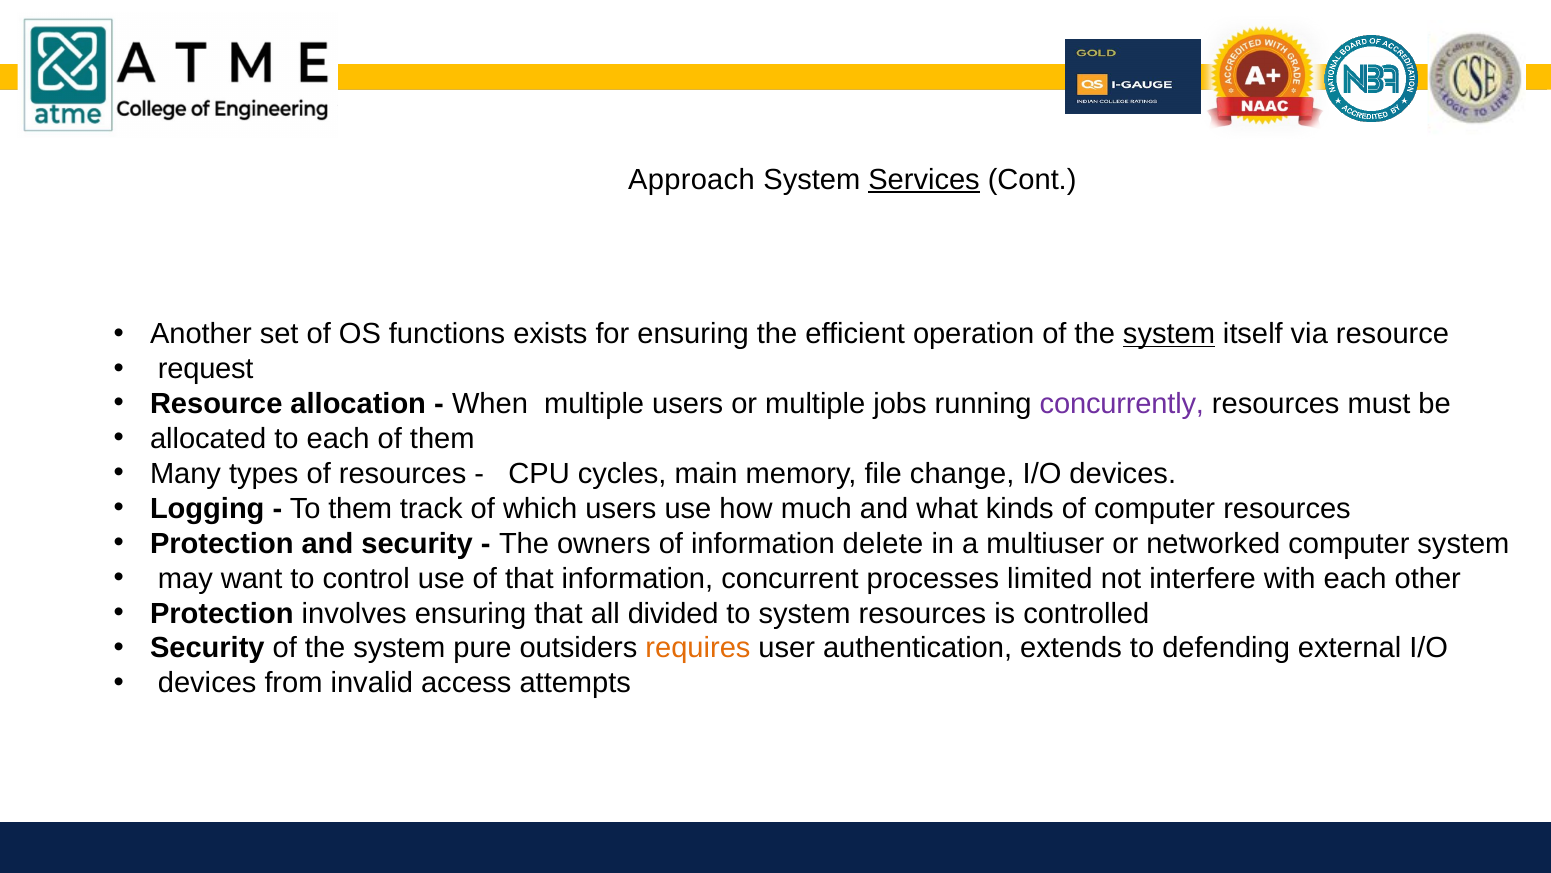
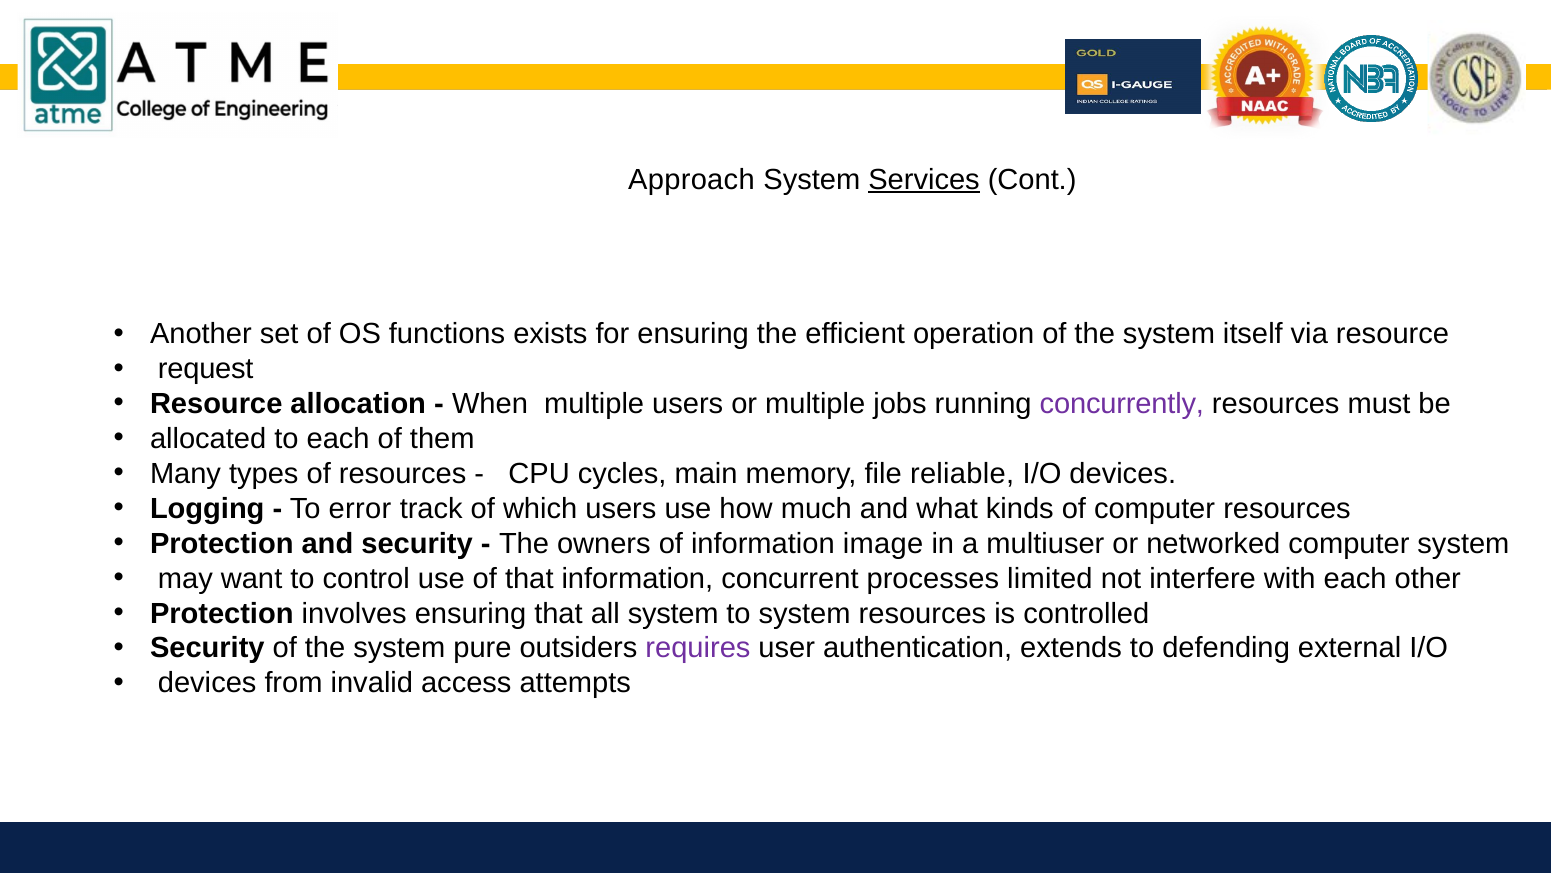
system underline: present -> none (1169, 334)
change: change -> reliable (962, 473)
To them: them -> error (360, 508)
delete: delete -> image (883, 543)
all divided: divided -> system (673, 613)
requires colour: orange -> purple (698, 648)
